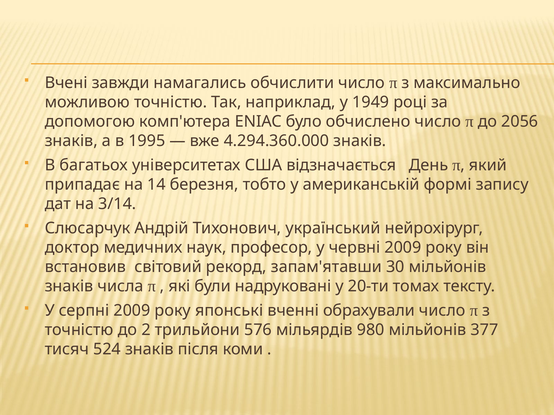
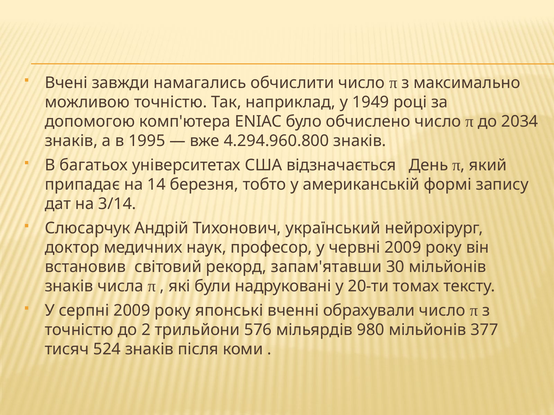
2056: 2056 -> 2034 (520, 122)
4.294.360.000: 4.294.360.000 -> 4.294.960.800 (276, 141)
